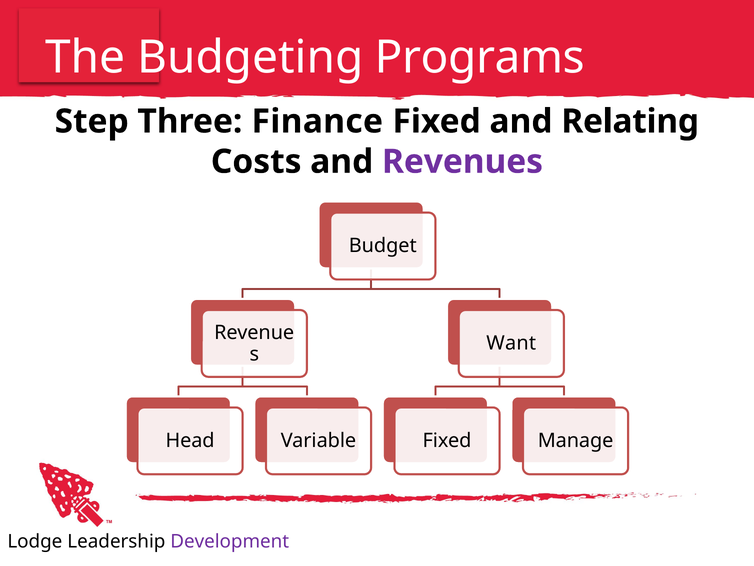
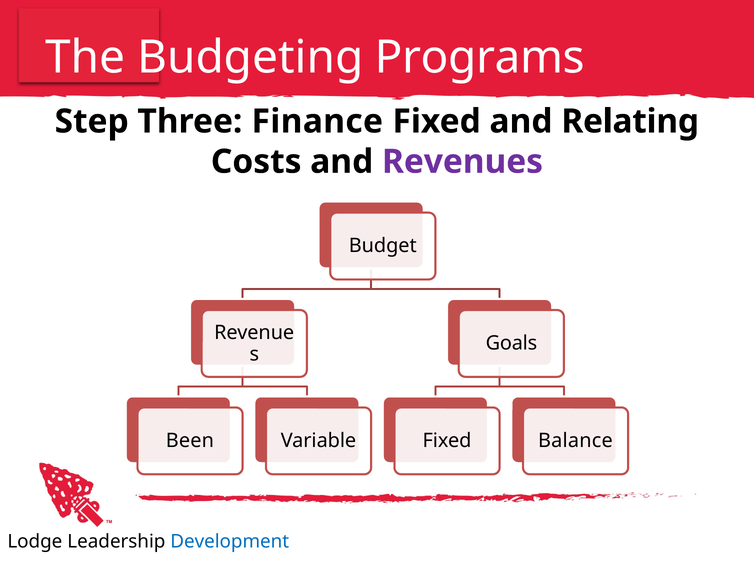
Want: Want -> Goals (511, 343)
Head: Head -> Been (190, 440)
Manage: Manage -> Balance (575, 440)
Development colour: purple -> blue (230, 541)
